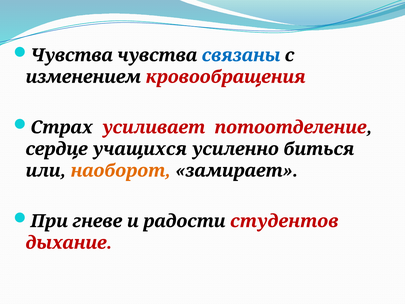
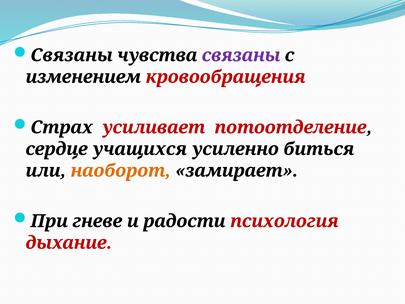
Чувства: Чувства -> Связаны (72, 55)
связаны colour: blue -> purple (241, 55)
студентов: студентов -> психология (284, 221)
